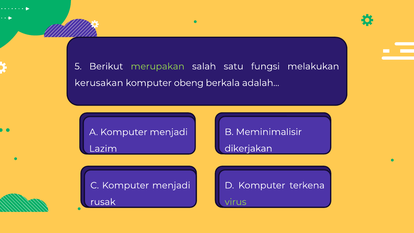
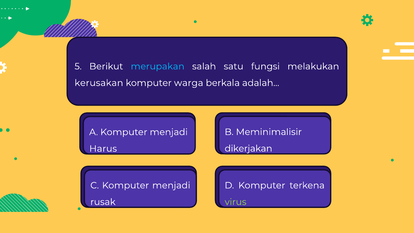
merupakan colour: light green -> light blue (158, 66)
obeng: obeng -> warga (189, 83)
Lazim: Lazim -> Harus (103, 149)
